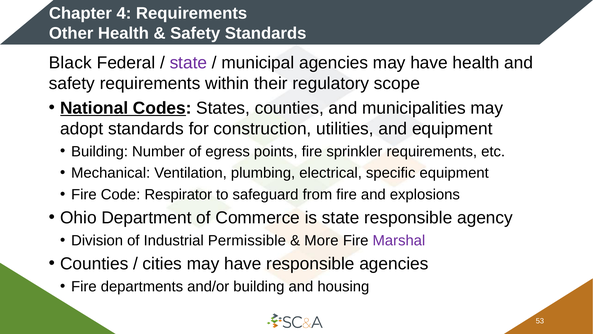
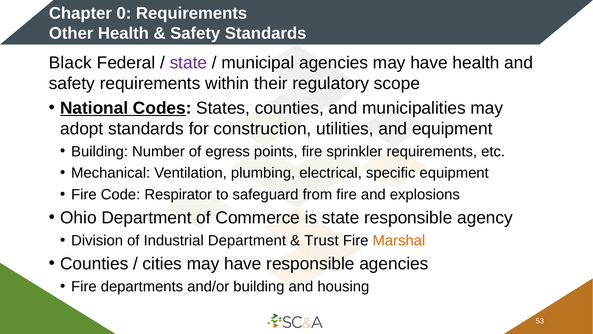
4: 4 -> 0 (124, 13)
Industrial Permissible: Permissible -> Department (247, 240)
More: More -> Trust (321, 240)
Marshal colour: purple -> orange (399, 240)
